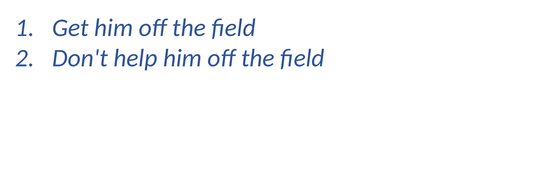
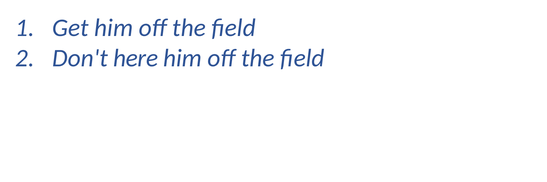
help: help -> here (136, 58)
